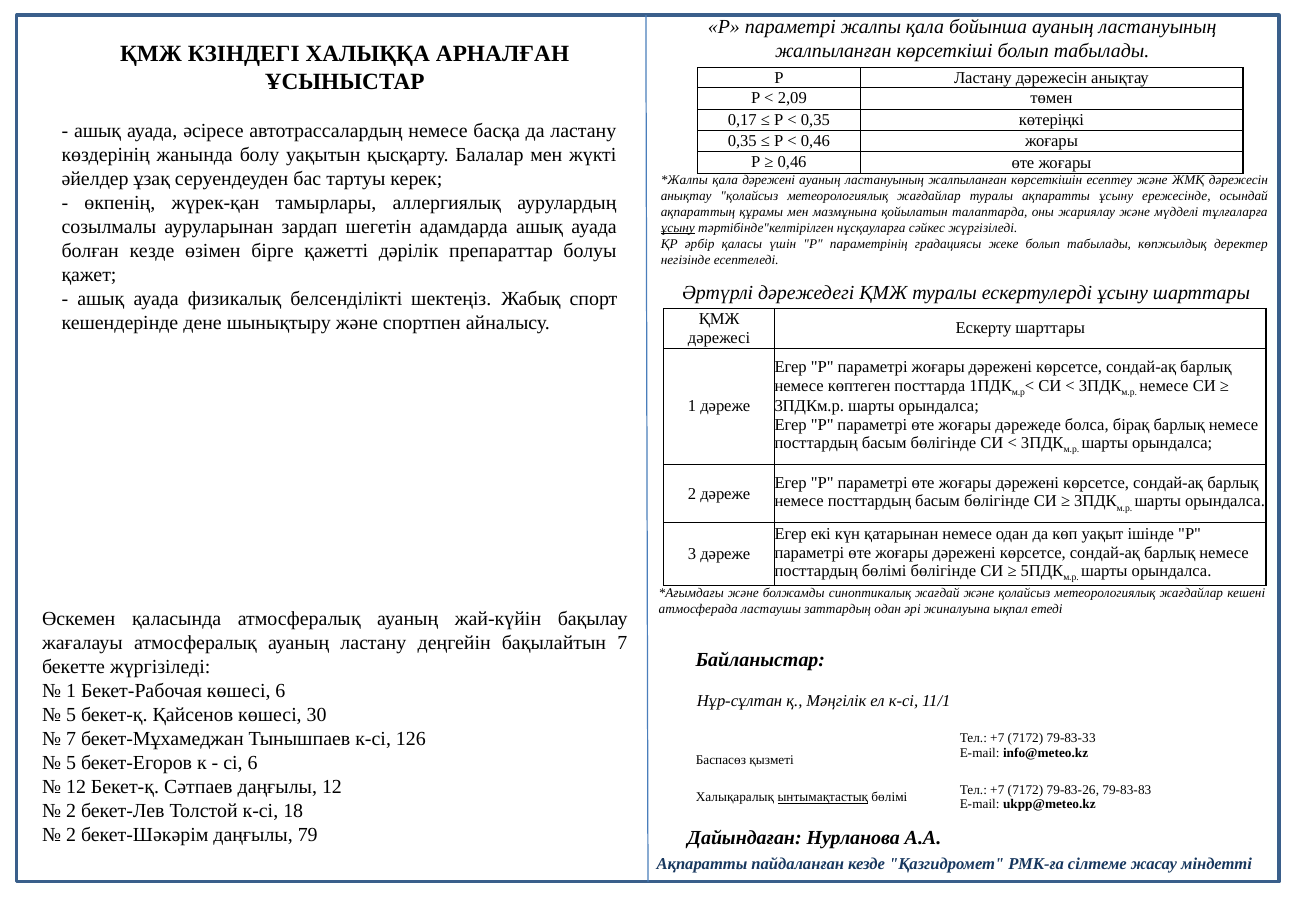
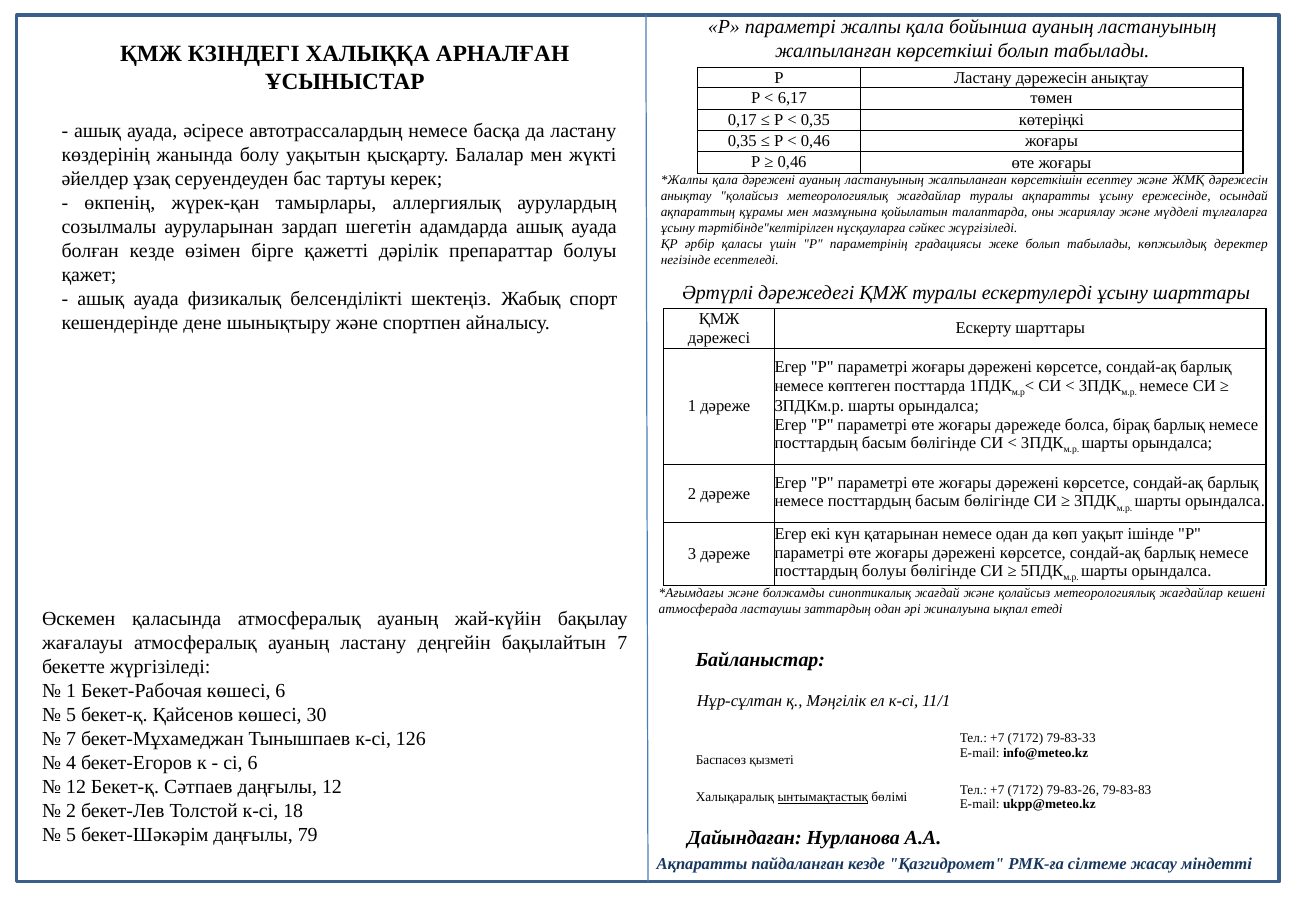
2,09: 2,09 -> 6,17 (792, 98)
ұсыну underline: present -> none (678, 228)
посттардың бөлімі: бөлімі -> болуы (884, 571)
5: 5 -> 4 (71, 763)
2: 2 -> 5 (71, 835)
